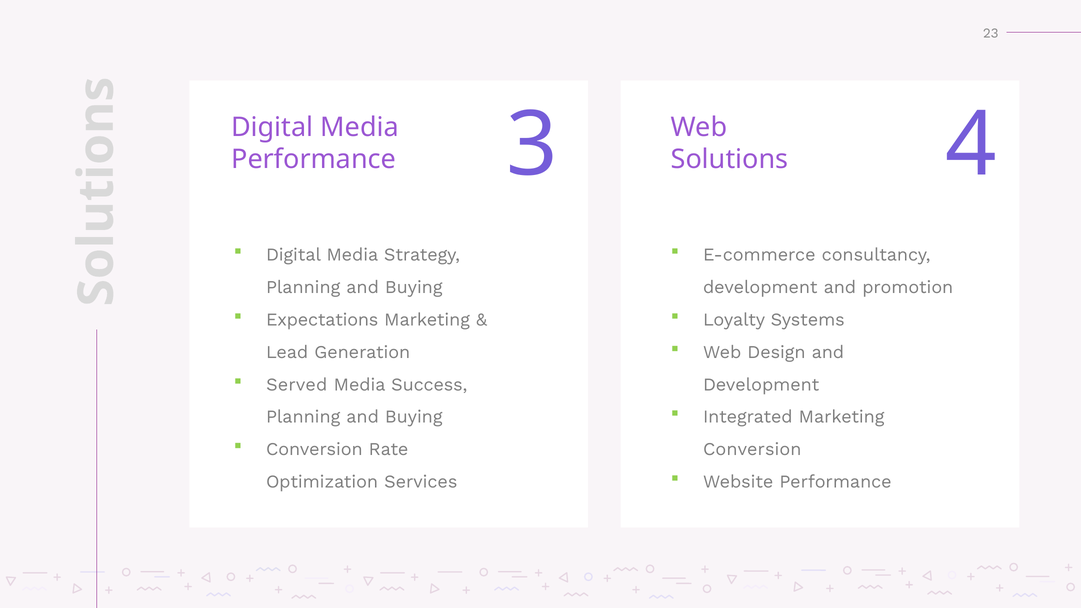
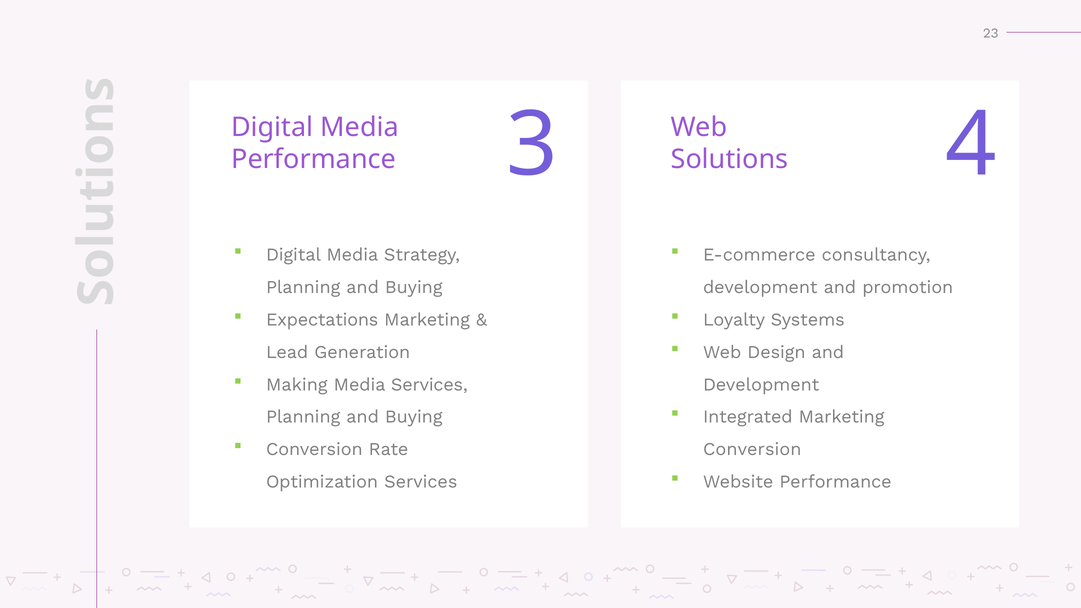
Served: Served -> Making (297, 385)
Media Success: Success -> Services (429, 385)
